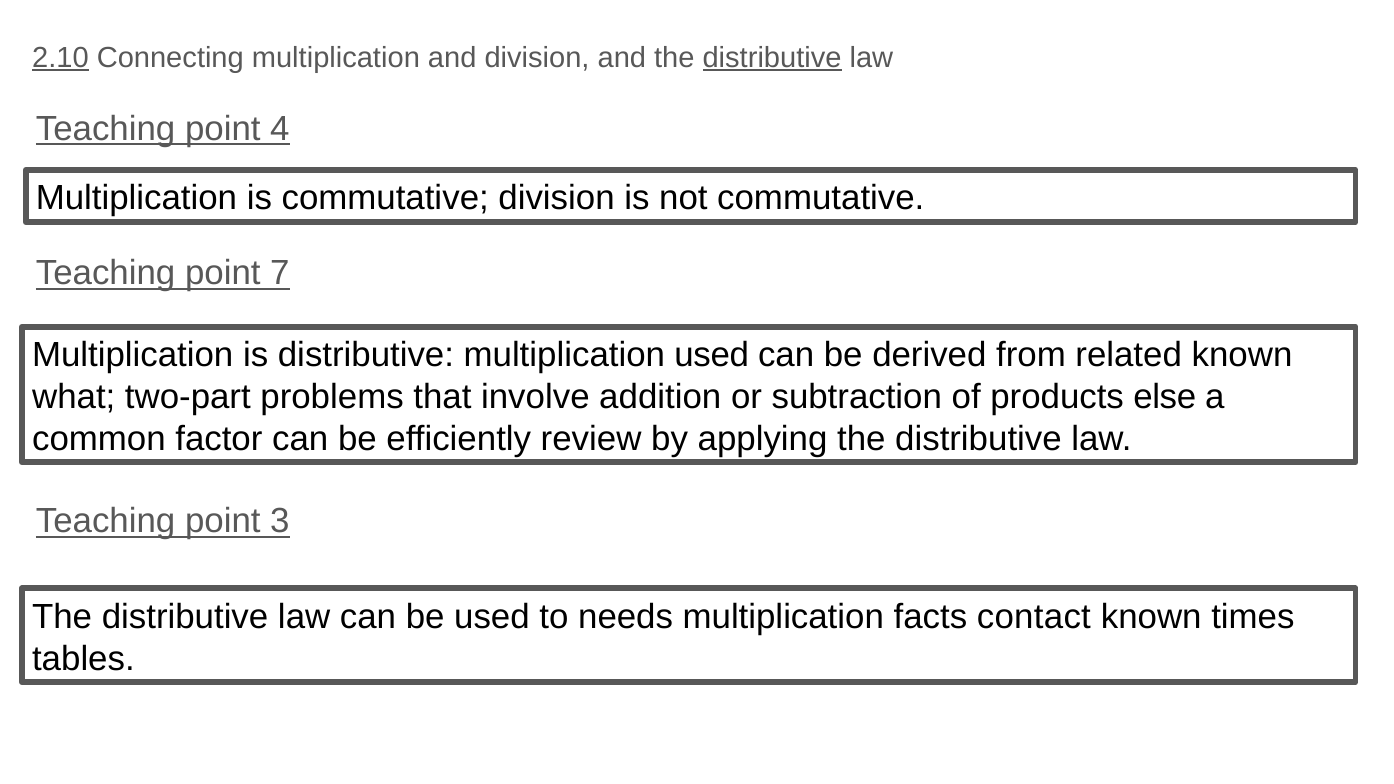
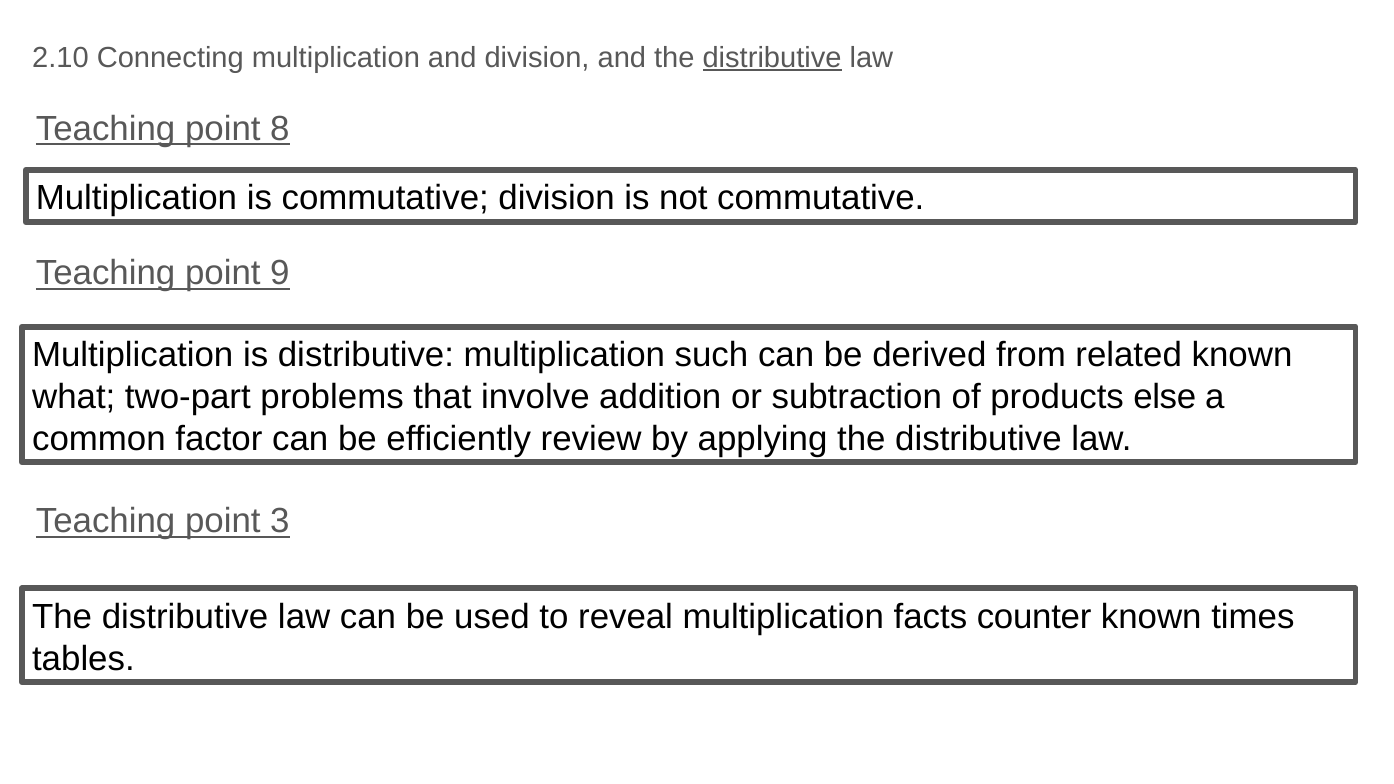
2.10 underline: present -> none (60, 58)
4: 4 -> 8 (280, 129)
7: 7 -> 9 (280, 273)
multiplication used: used -> such (712, 355)
needs: needs -> reveal (626, 617)
contact: contact -> counter (1034, 617)
